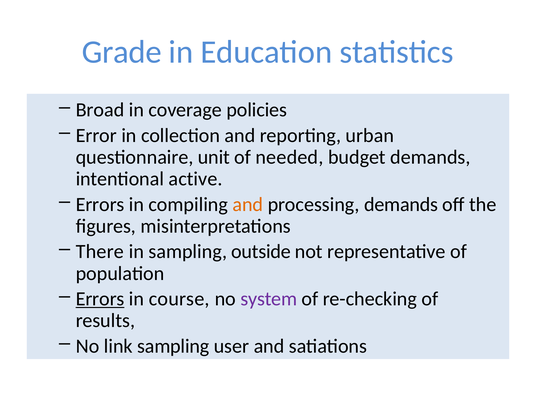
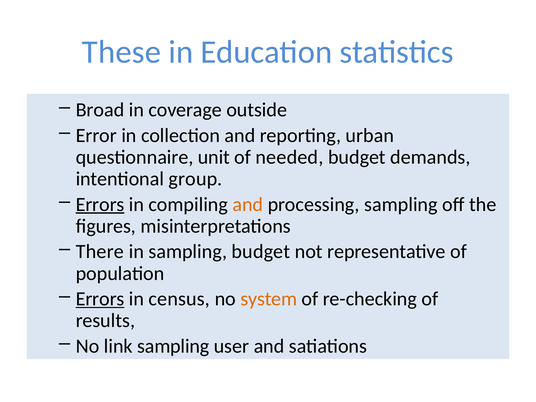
Grade: Grade -> These (121, 52)
policies: policies -> outside (257, 110)
active: active -> group (196, 179)
Errors underline: none -> present (100, 204)
processing demands: demands -> sampling (401, 204)
sampling outside: outside -> budget (261, 252)
course: course -> census (179, 299)
system colour: purple -> orange (269, 299)
